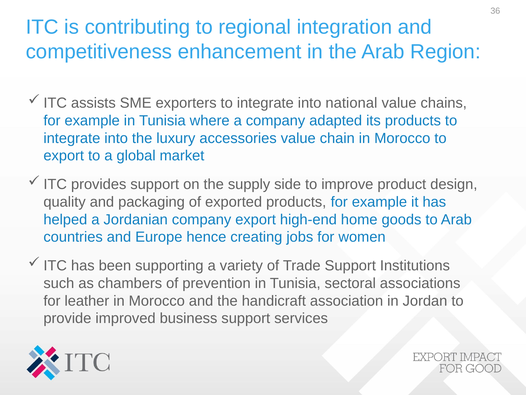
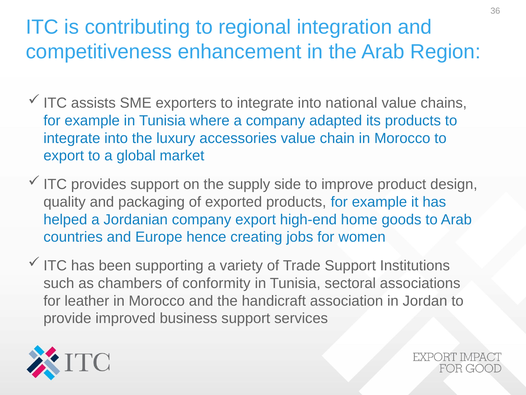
prevention: prevention -> conformity (216, 283)
